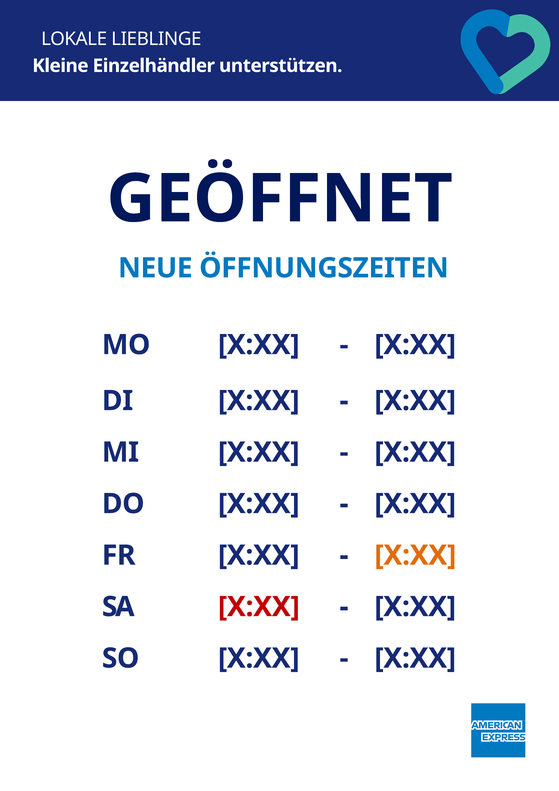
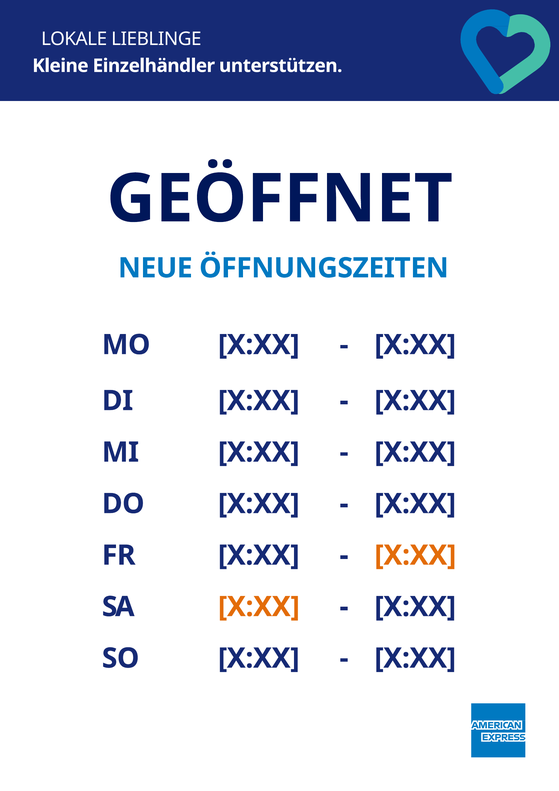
X:XX colour: red -> orange (259, 607)
